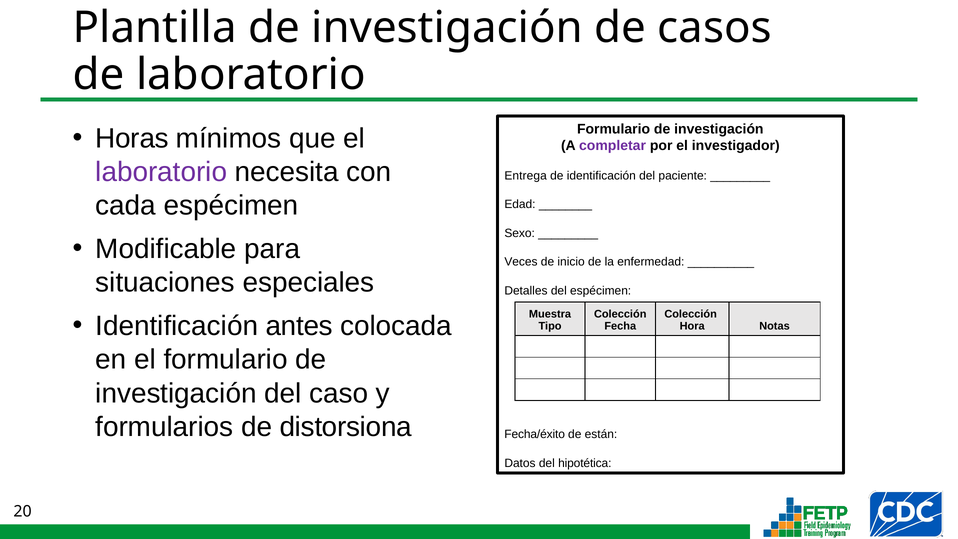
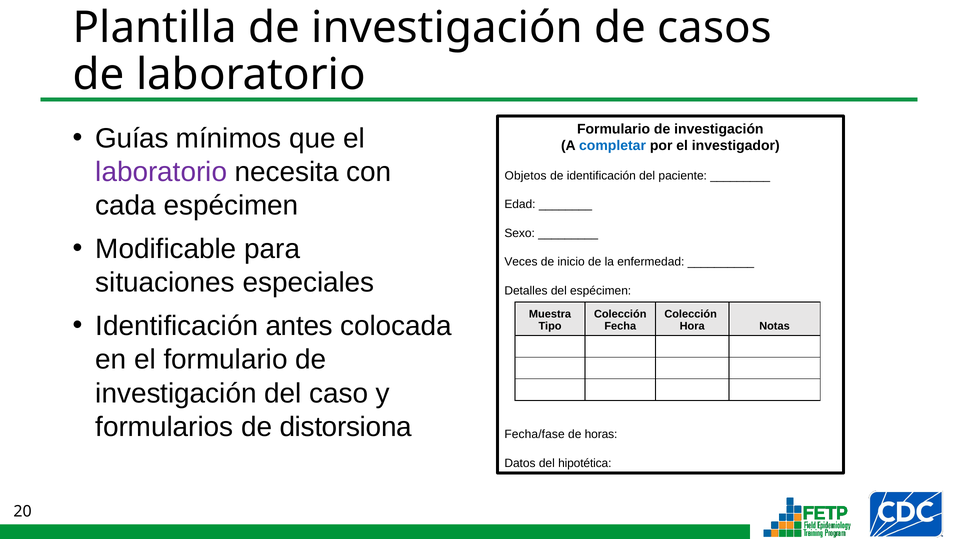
Horas: Horas -> Guías (132, 138)
completar colour: purple -> blue (613, 146)
Entrega: Entrega -> Objetos (526, 176)
Fecha/éxito: Fecha/éxito -> Fecha/fase (535, 434)
están: están -> horas (601, 434)
